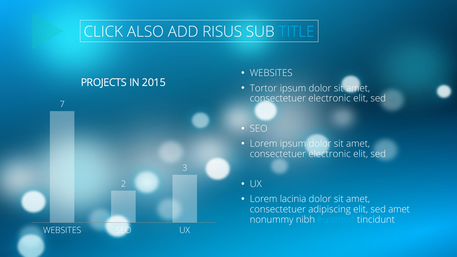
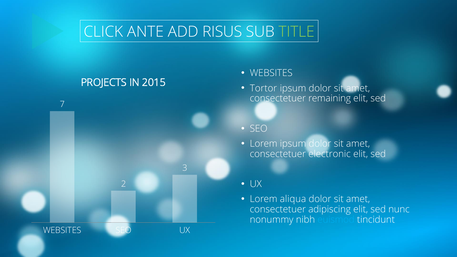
ALSO: ALSO -> ANTE (145, 32)
TITLE colour: light blue -> light green (297, 32)
electronic: electronic -> remaining (330, 99)
lacinia: lacinia -> aliqua (293, 199)
sed amet: amet -> nunc (399, 209)
